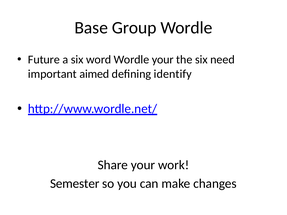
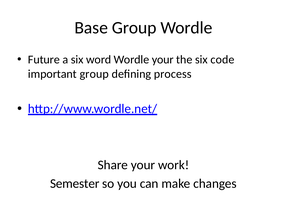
need: need -> code (222, 60)
important aimed: aimed -> group (94, 74)
identify: identify -> process (173, 74)
